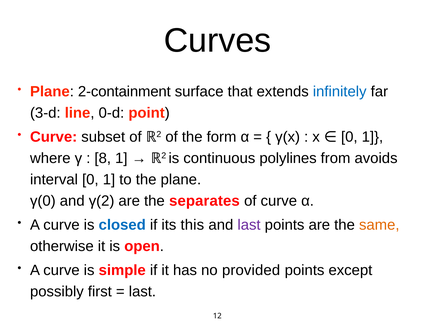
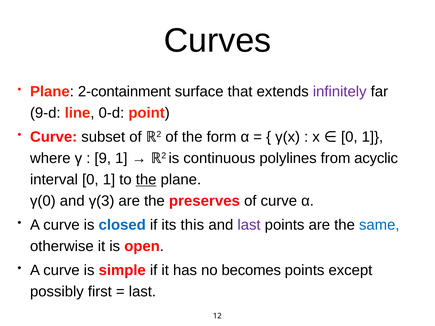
infinitely colour: blue -> purple (340, 92)
3-d: 3-d -> 9-d (45, 113)
8: 8 -> 9 (103, 158)
avoids: avoids -> acyclic (376, 158)
the underline: none -> present (146, 180)
γ(2: γ(2 -> γ(3 (102, 201)
separates: separates -> preserves (204, 201)
same colour: orange -> blue (379, 225)
provided: provided -> becomes (251, 270)
